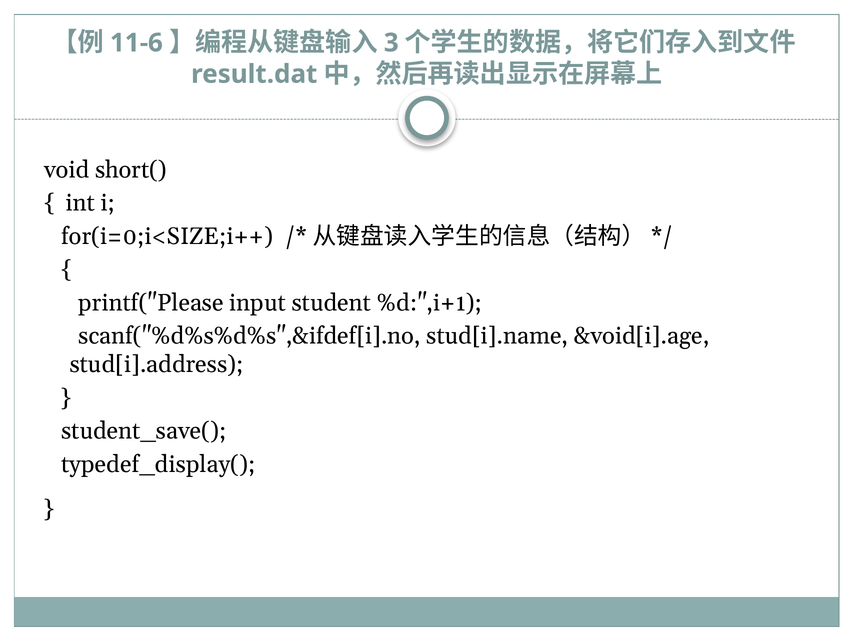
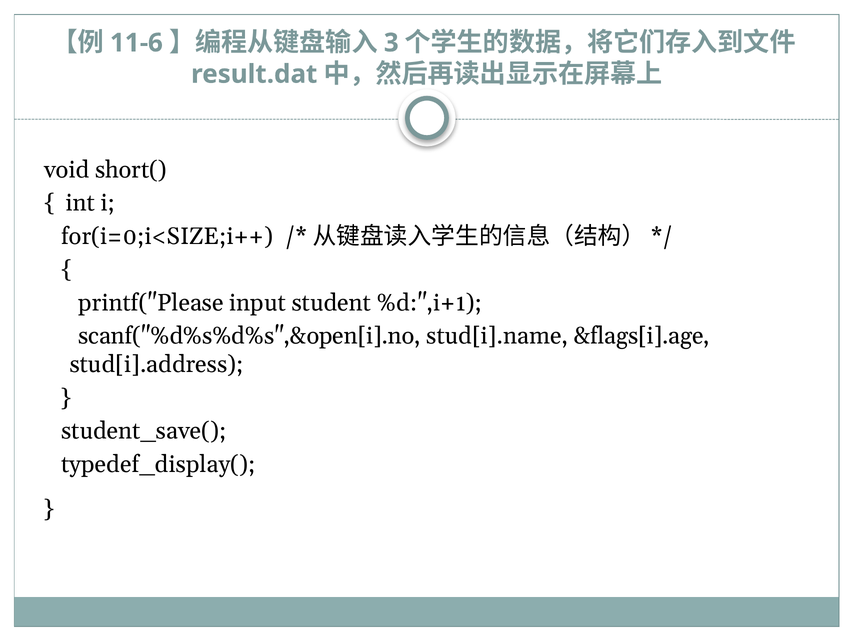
scanf("%d%s%d%s",&ifdef[i].no: scanf("%d%s%d%s",&ifdef[i].no -> scanf("%d%s%d%s",&open[i].no (250, 336)
&void[i].age: &void[i].age -> &flags[i].age (642, 336)
